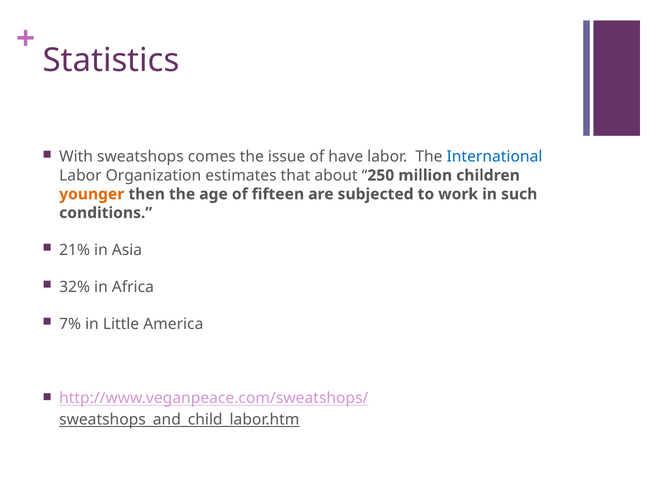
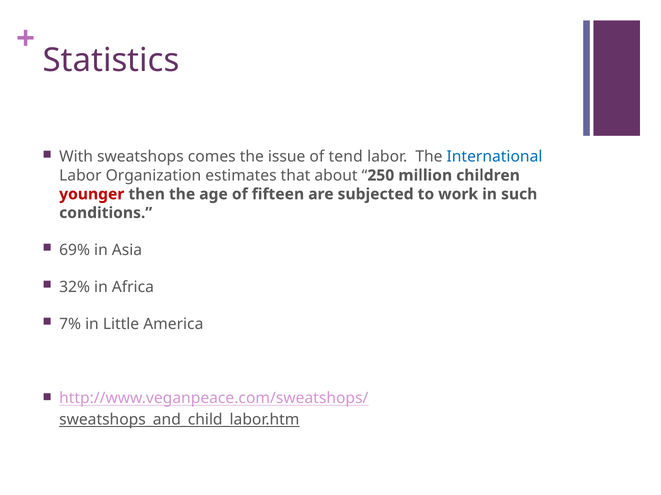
have: have -> tend (346, 157)
younger colour: orange -> red (92, 194)
21%: 21% -> 69% (75, 250)
